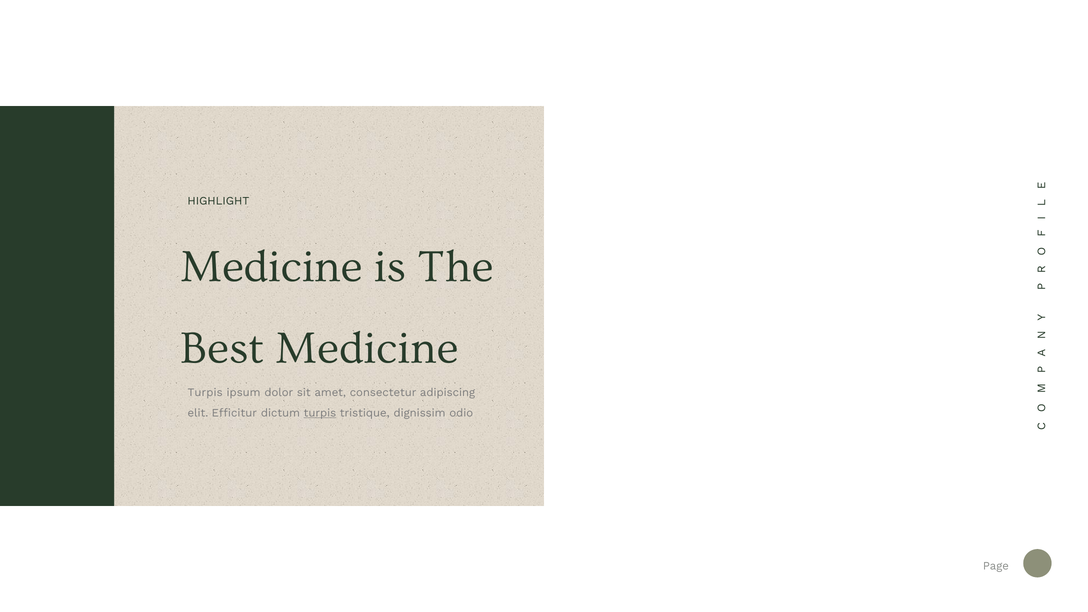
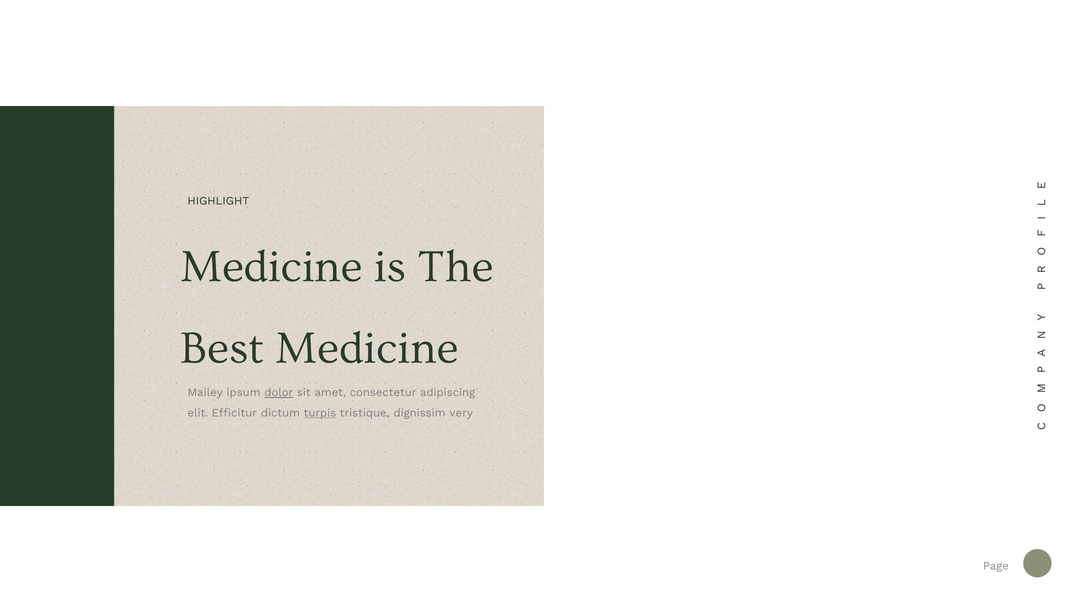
Turpis: Turpis -> Mailey (205, 393)
dolor underline: none -> present (279, 393)
odio: odio -> very (461, 413)
